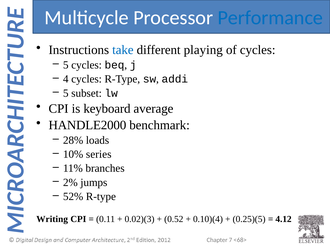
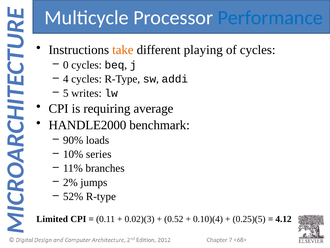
take colour: blue -> orange (123, 50)
5: 5 -> 0 (66, 65)
subset: subset -> writes (86, 93)
keyboard: keyboard -> requiring (107, 108)
28%: 28% -> 90% (73, 140)
Writing: Writing -> Limited (52, 219)
